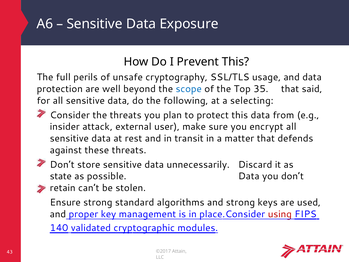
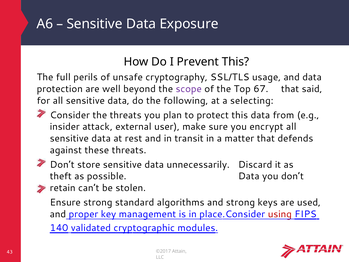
scope colour: blue -> purple (189, 89)
35: 35 -> 67 (261, 89)
state: state -> theft (61, 176)
